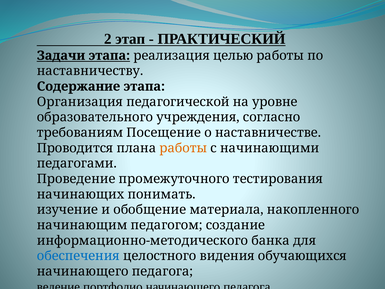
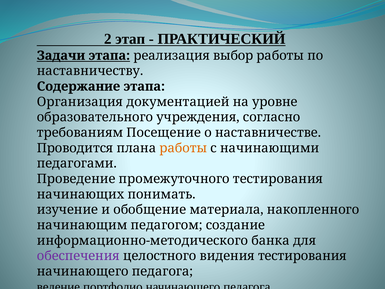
целью: целью -> выбор (233, 56)
педагогической: педагогической -> документацией (178, 102)
обеспечения colour: blue -> purple (78, 256)
видения обучающихся: обучающихся -> тестирования (302, 256)
